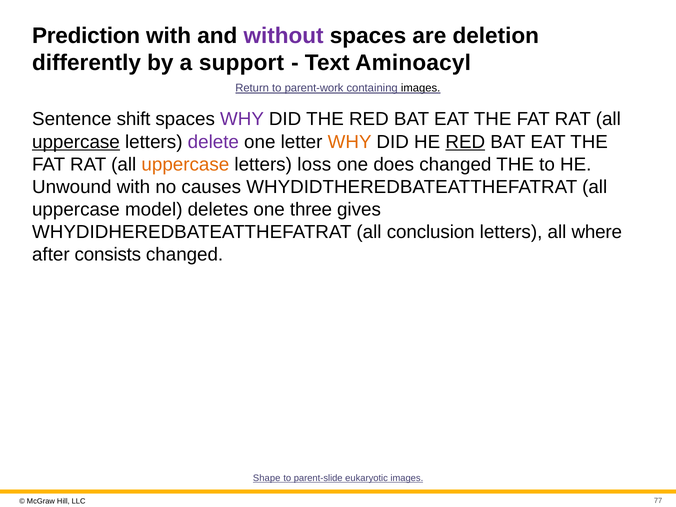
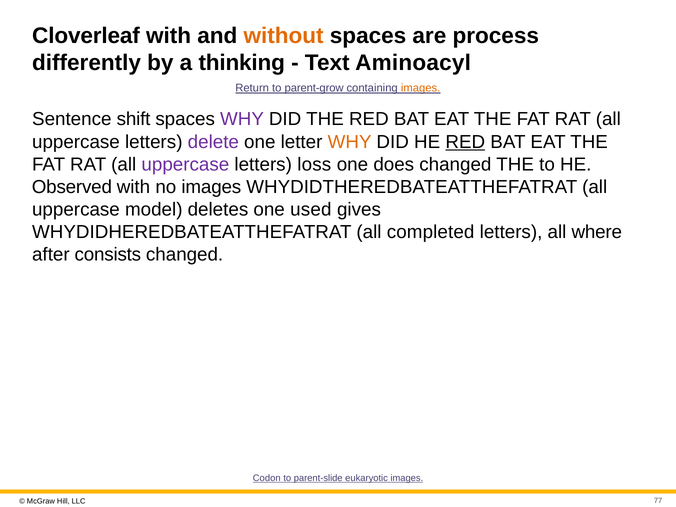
Prediction: Prediction -> Cloverleaf (86, 36)
without colour: purple -> orange (284, 36)
deletion: deletion -> process (496, 36)
support: support -> thinking (242, 63)
parent-work: parent-work -> parent-grow (314, 88)
images colour: black -> orange (421, 88)
uppercase underline: present -> none (76, 142)
uppercase colour: orange -> purple (185, 164)
Unwound: Unwound -> Observed (72, 187)
no causes: causes -> images (211, 187)
three: three -> used (311, 209)
conclusion: conclusion -> completed (431, 232)
Shape: Shape -> Codon (267, 478)
